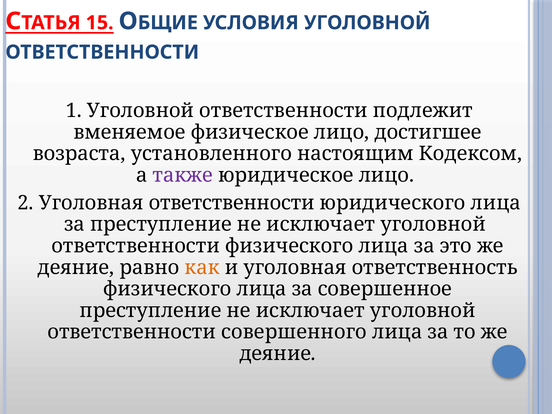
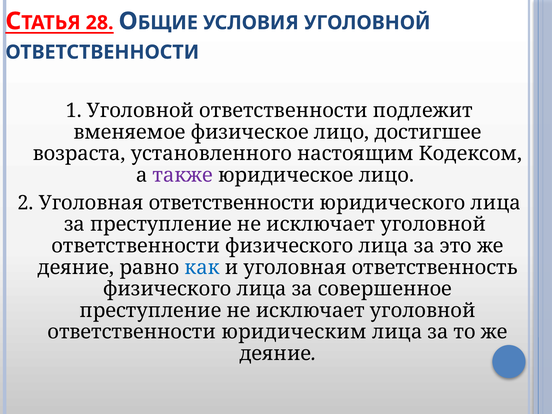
15: 15 -> 28 (100, 23)
как colour: orange -> blue (202, 267)
совершенного: совершенного -> юридическим (294, 332)
